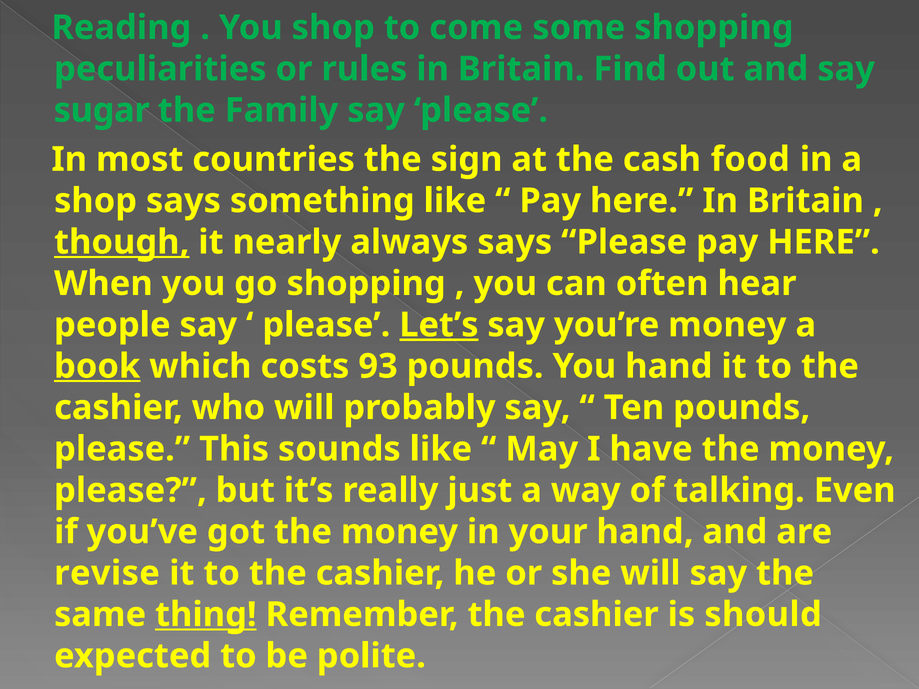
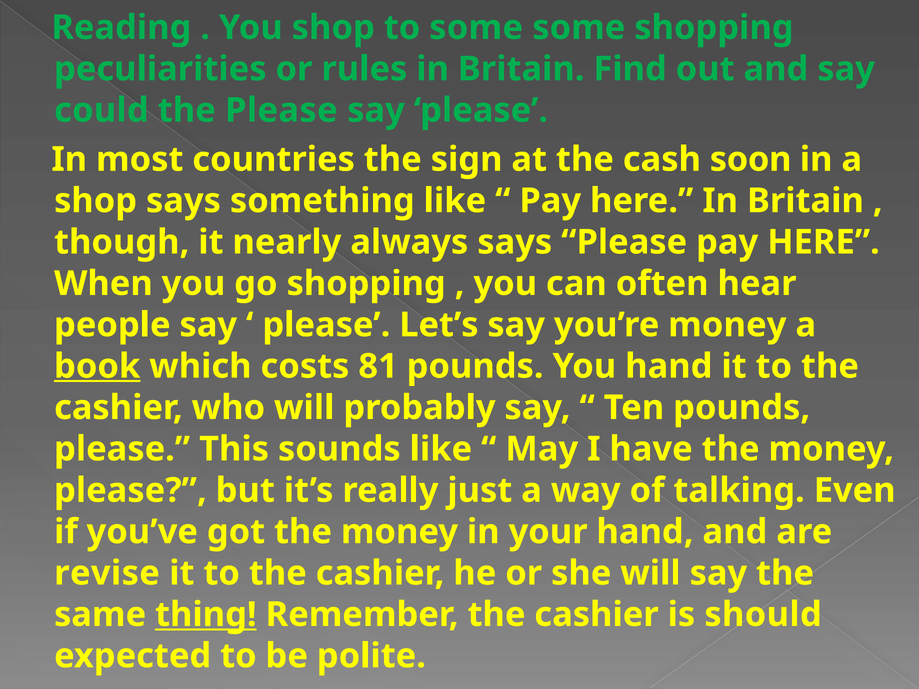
to come: come -> some (476, 28)
sugar: sugar -> could (101, 110)
the Family: Family -> Please (281, 110)
food: food -> soon (751, 159)
though underline: present -> none (122, 242)
Let’s underline: present -> none (439, 325)
93: 93 -> 81 (378, 366)
